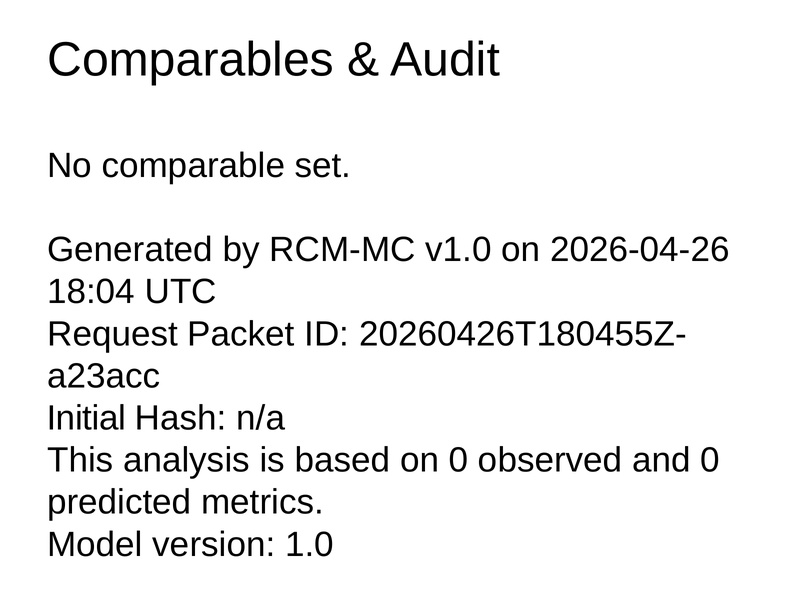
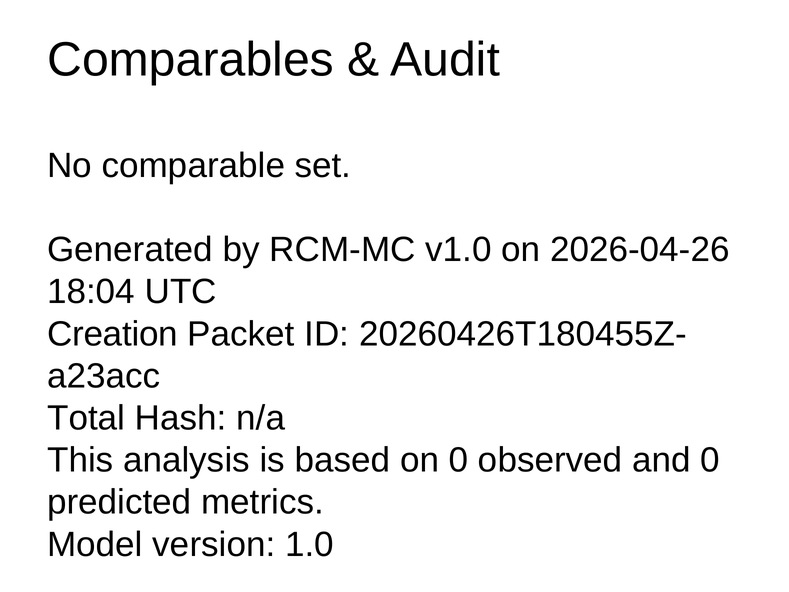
Request: Request -> Creation (113, 334)
Initial: Initial -> Total (86, 418)
